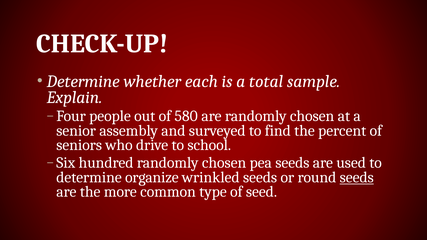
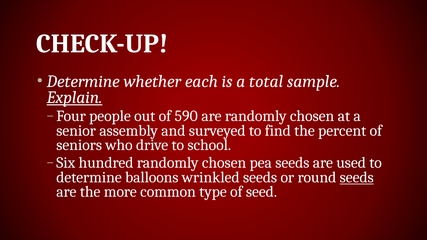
Explain underline: none -> present (74, 98)
580: 580 -> 590 (186, 116)
organize: organize -> balloons (152, 178)
